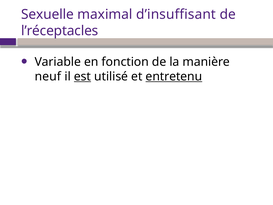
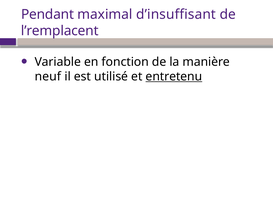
Sexuelle: Sexuelle -> Pendant (47, 14)
l’réceptacles: l’réceptacles -> l’remplacent (60, 31)
est underline: present -> none (82, 76)
